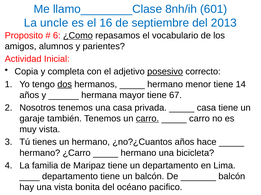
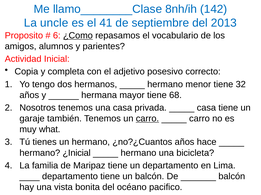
601: 601 -> 142 (214, 9)
16: 16 -> 41 (106, 23)
posesivo underline: present -> none (165, 72)
dos underline: present -> none (65, 85)
14: 14 -> 32 (241, 85)
67: 67 -> 68 (175, 95)
muy vista: vista -> what (50, 130)
¿Carro: ¿Carro -> ¿Inicial (77, 153)
